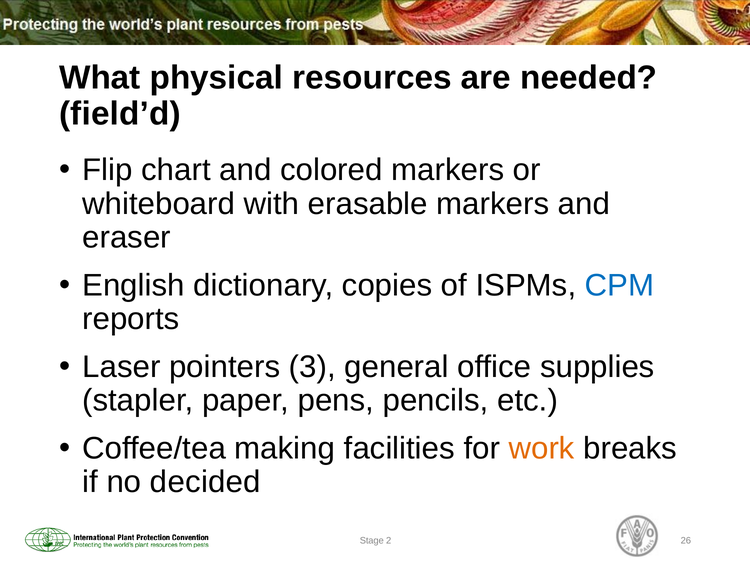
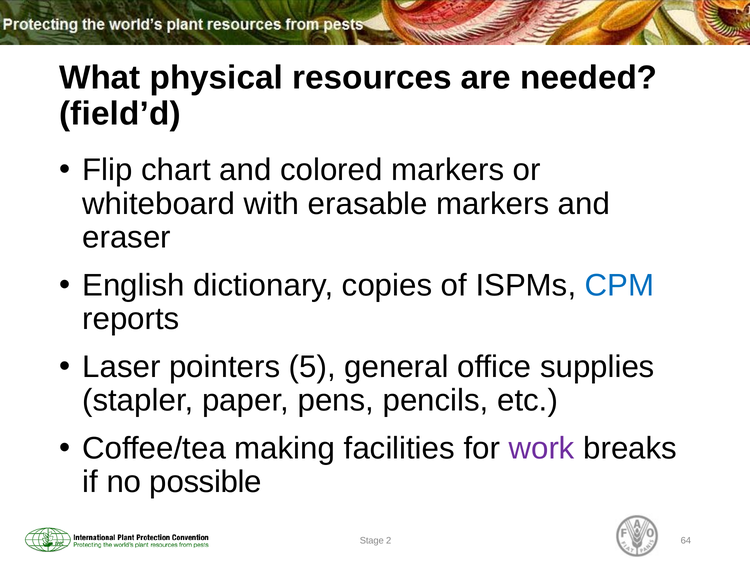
3: 3 -> 5 (312, 367)
work colour: orange -> purple (542, 449)
decided: decided -> possible (206, 482)
26: 26 -> 64 (686, 541)
